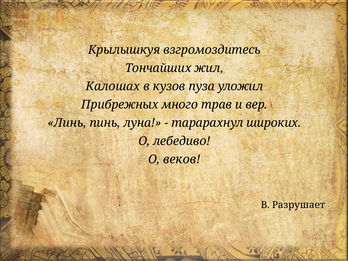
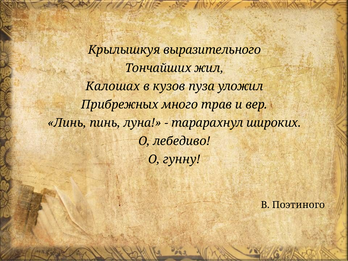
взгромоздитесь: взгромоздитесь -> выразительного (212, 50)
веков: веков -> гунну (182, 159)
Разрушает: Разрушает -> Поэтиного (298, 205)
